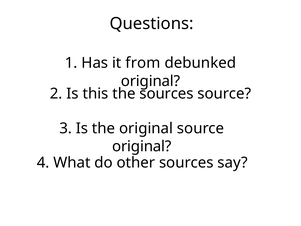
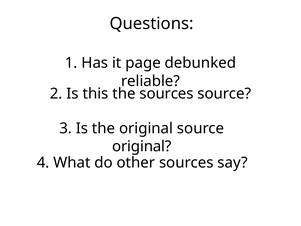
from: from -> page (143, 63)
original: original -> reliable (150, 81)
